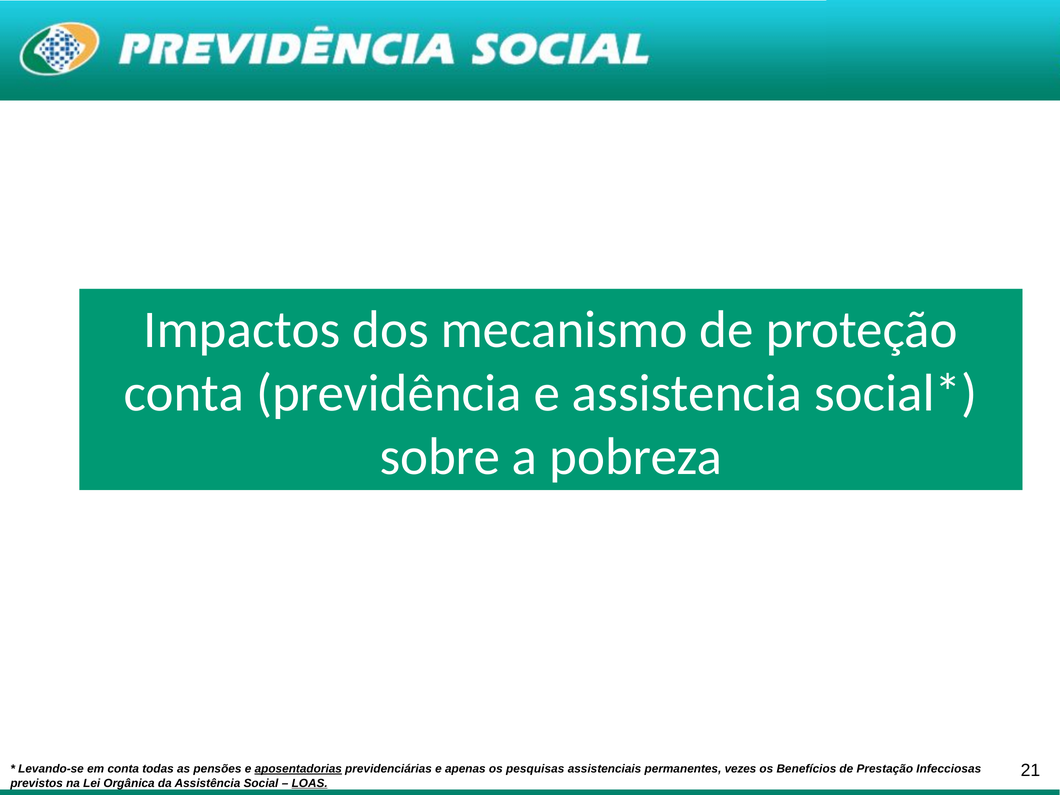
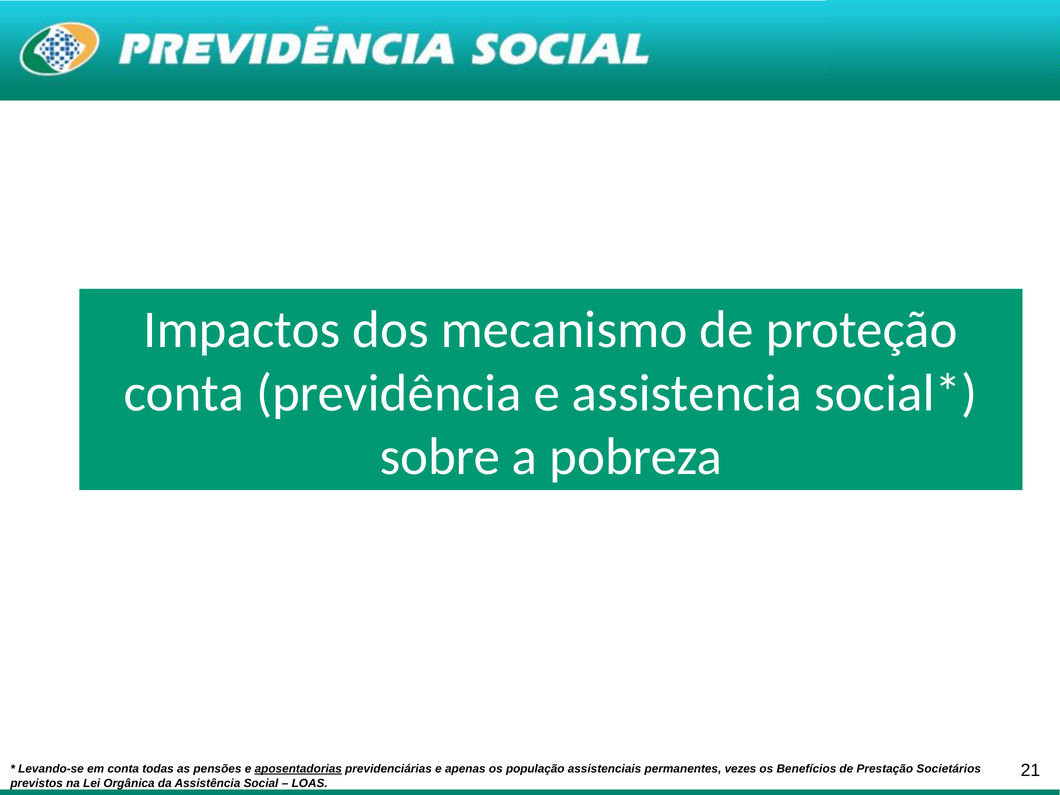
pesquisas: pesquisas -> população (535, 769)
Infecciosas: Infecciosas -> Societários (949, 769)
LOAS underline: present -> none (310, 783)
